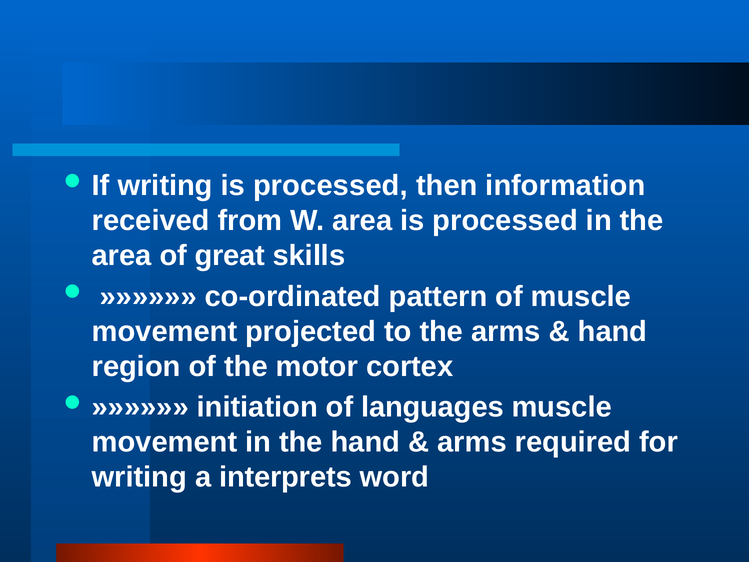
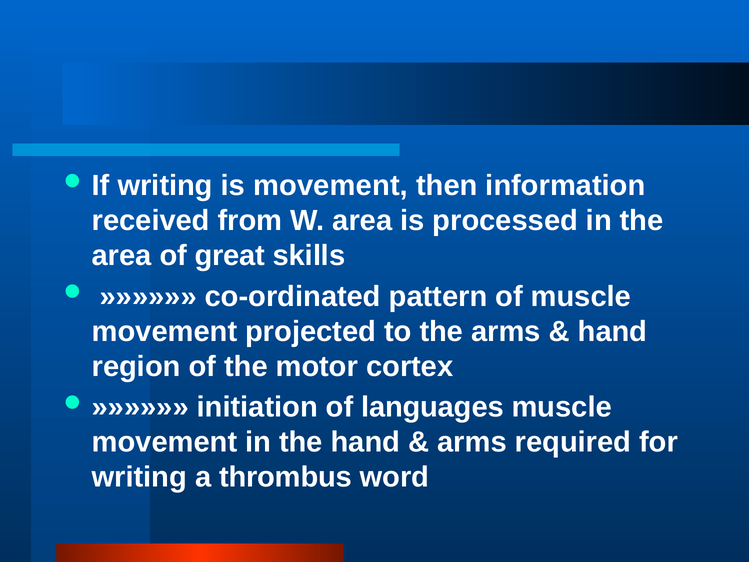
writing is processed: processed -> movement (330, 186)
interprets: interprets -> thrombus (286, 477)
